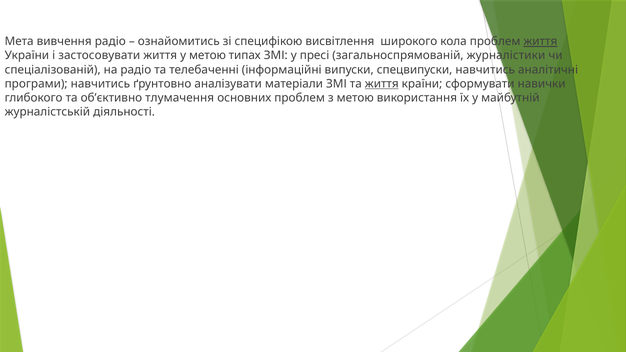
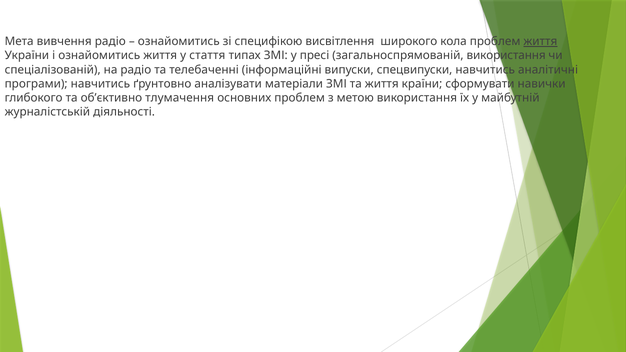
і застосовувати: застосовувати -> ознайомитись (99, 56)
у метою: метою -> стаття (207, 56)
загальноспрямованій журналістики: журналістики -> використання (506, 56)
життя underline: present -> none (382, 84)
